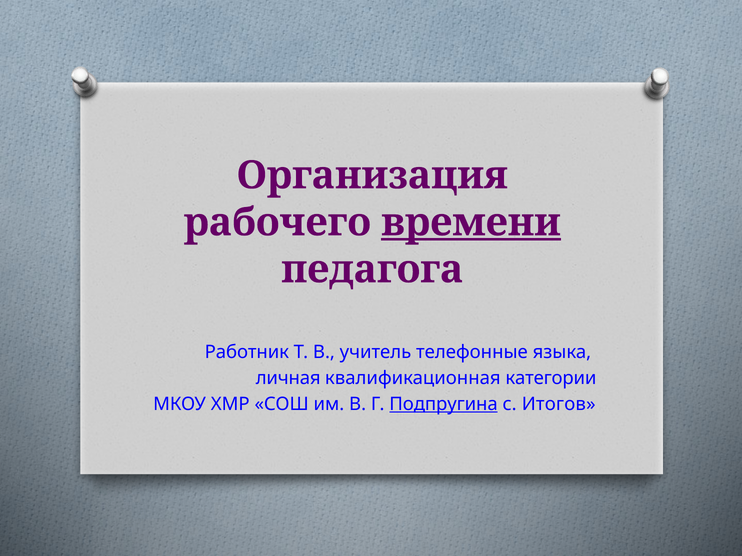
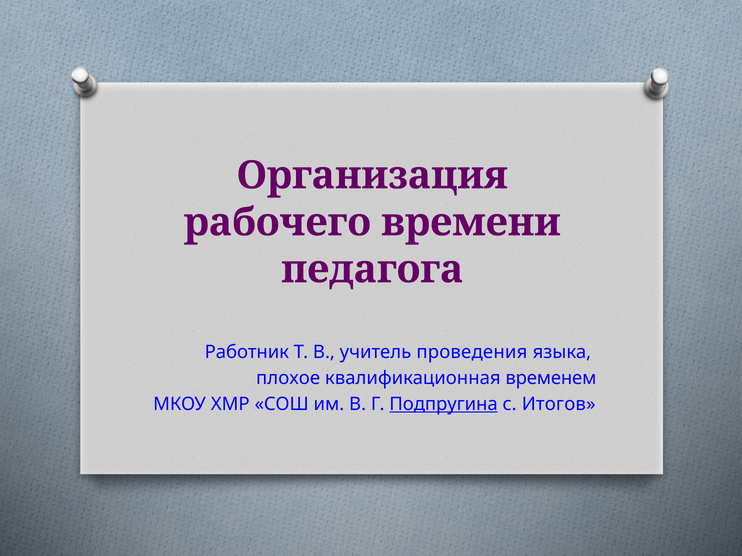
времени underline: present -> none (471, 223)
телефонные: телефонные -> проведения (472, 352)
личная: личная -> плохое (288, 378)
категории: категории -> временем (551, 378)
